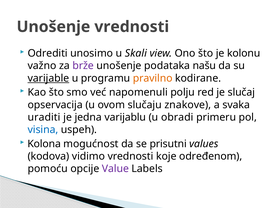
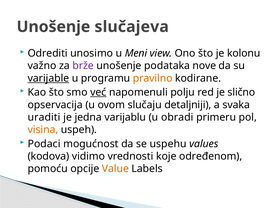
Unošenje vrednosti: vrednosti -> slučajeva (132, 27)
Skali: Skali -> Meni (136, 53)
našu: našu -> nove (204, 66)
već underline: none -> present (98, 92)
slučaj: slučaj -> slično (241, 92)
znakove: znakove -> detaljniji (188, 105)
visina colour: blue -> orange (43, 130)
Kolona: Kolona -> Podaci (44, 144)
prisutni: prisutni -> uspehu (168, 144)
Value colour: purple -> orange (115, 169)
